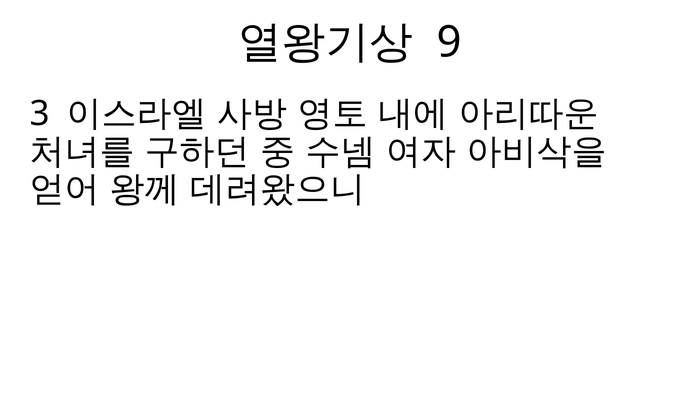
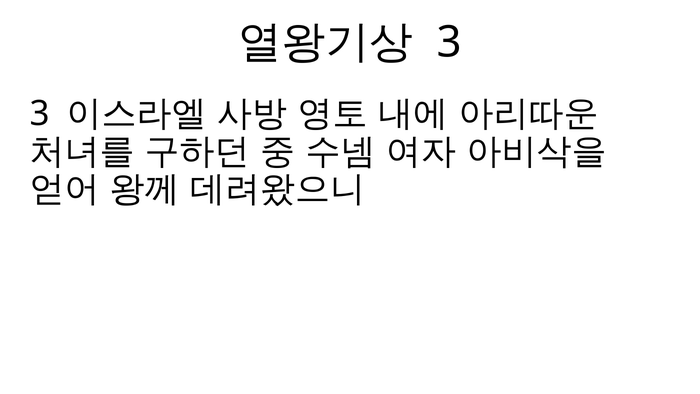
9: 9 -> 3 (449, 42)
